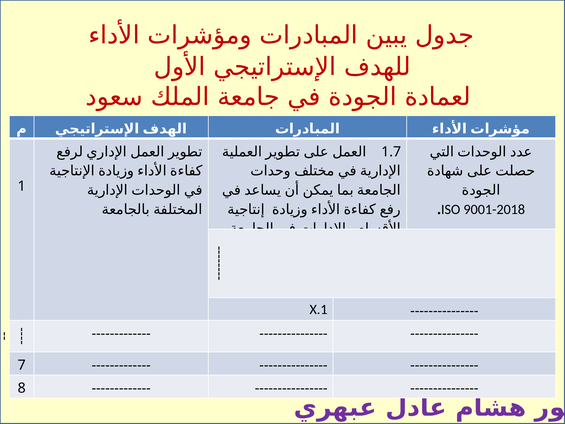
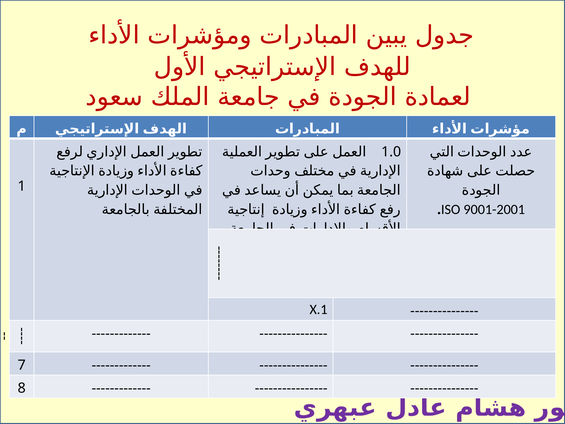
1.7: 1.7 -> 1.0 (391, 152)
9001-2018: 9001-2018 -> 9001-2001 (494, 209)
